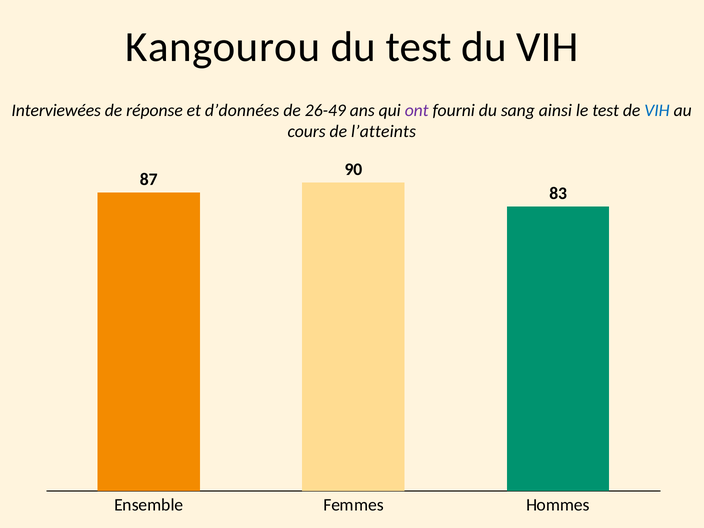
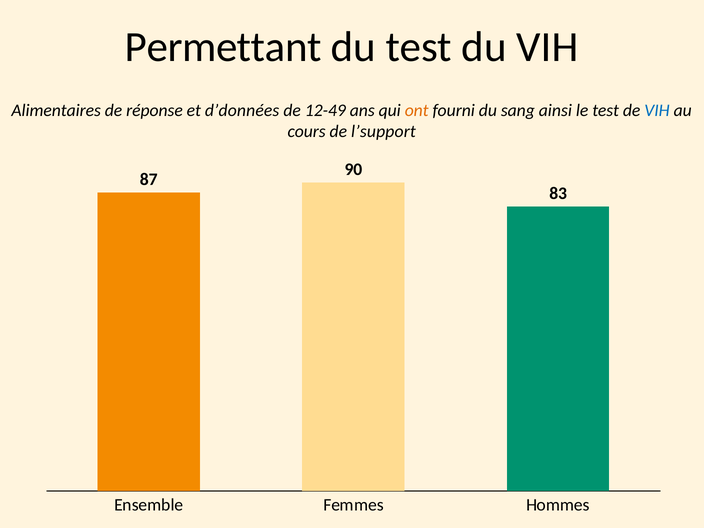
Kangourou: Kangourou -> Permettant (223, 47)
Interviewées: Interviewées -> Alimentaires (56, 111)
26-49: 26-49 -> 12-49 (325, 111)
ont colour: purple -> orange (417, 111)
l’atteints: l’atteints -> l’support (383, 132)
